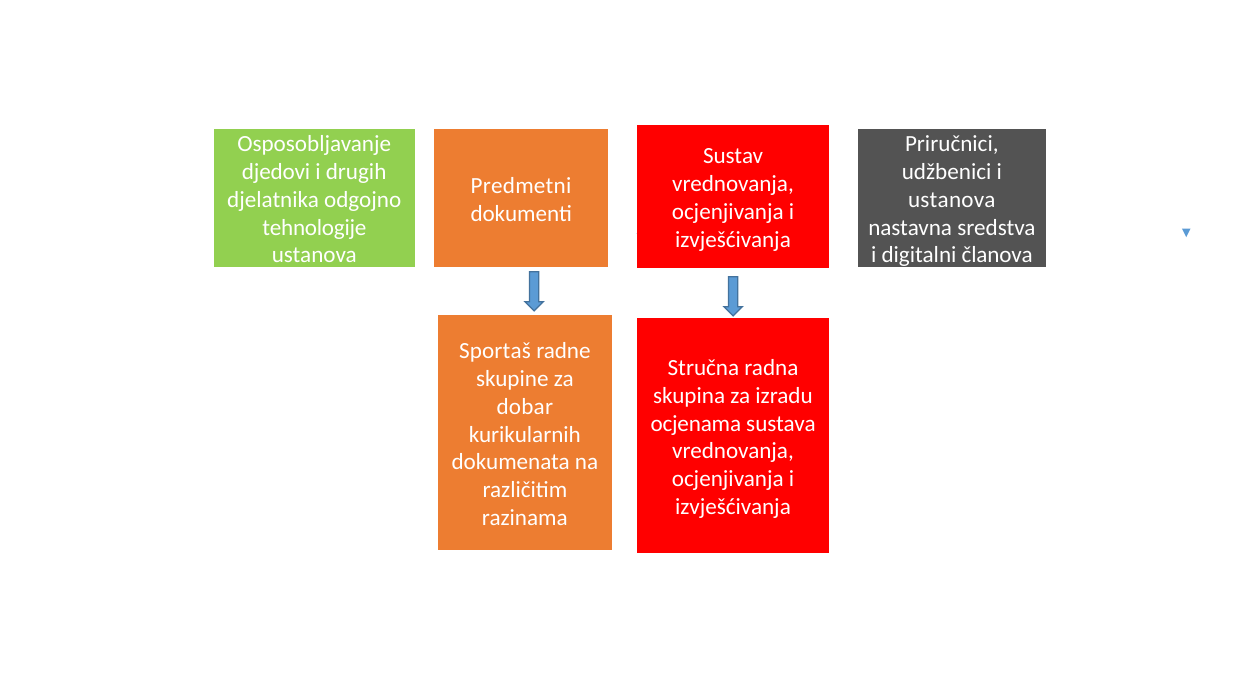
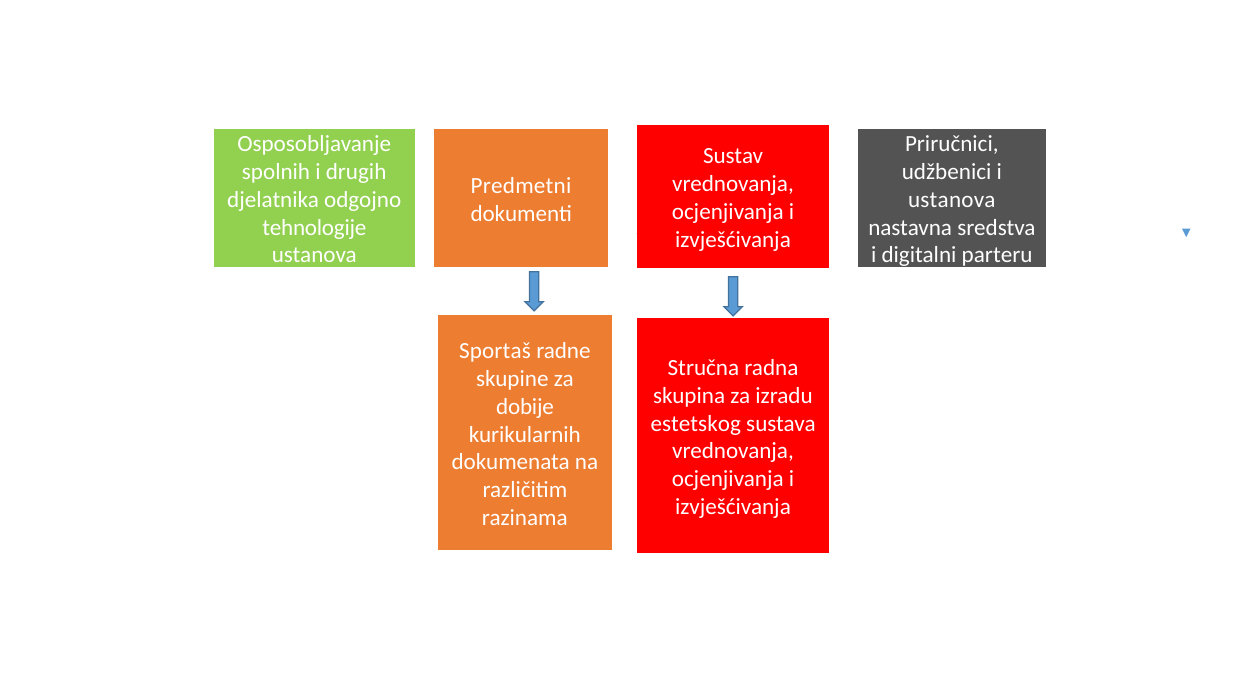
djedovi: djedovi -> spolnih (276, 172)
članova: članova -> parteru (997, 255)
dobar: dobar -> dobije (525, 407)
ocjenama: ocjenama -> estetskog (696, 423)
